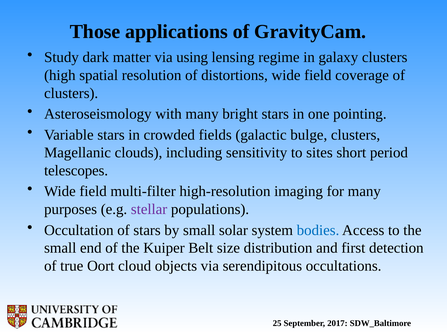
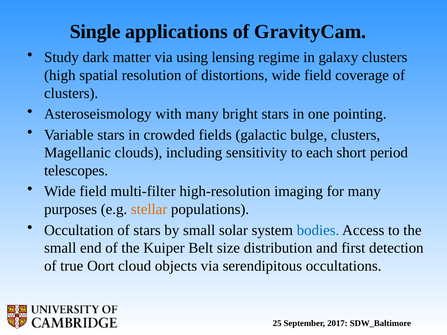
Those: Those -> Single (95, 32)
sites: sites -> each (320, 153)
stellar colour: purple -> orange (149, 209)
